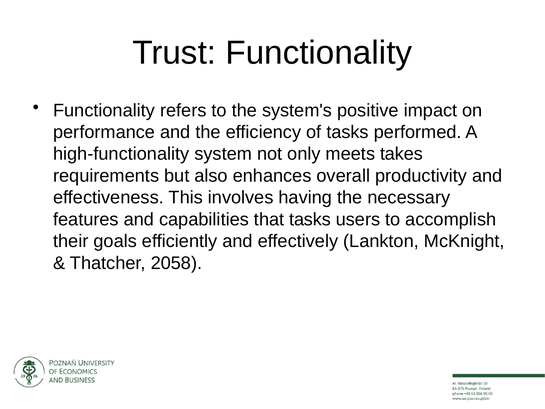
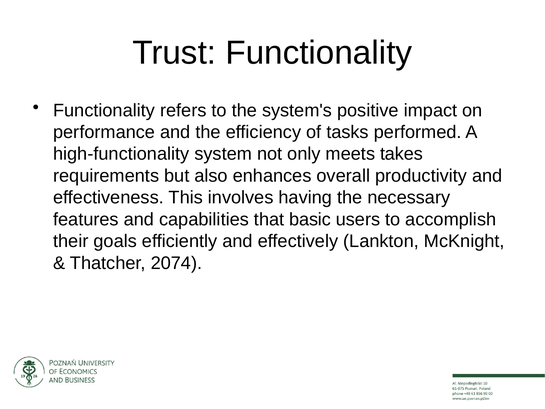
that tasks: tasks -> basic (310, 219)
2058: 2058 -> 2074 (176, 263)
